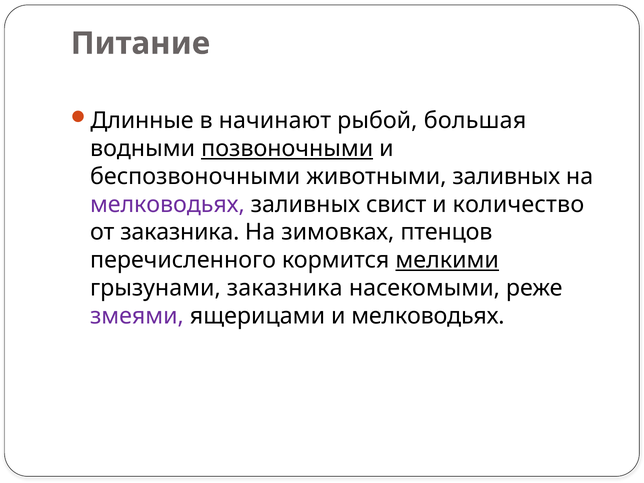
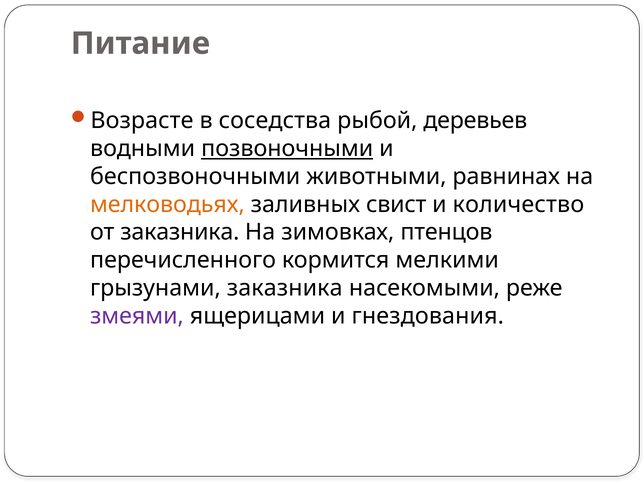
Длинные: Длинные -> Возрасте (142, 121)
начинают: начинают -> соседства (275, 121)
большая: большая -> деревьев (475, 121)
животными заливных: заливных -> равнинах (506, 177)
мелководьях colour: purple -> orange (167, 204)
мелкими underline: present -> none (447, 260)
и мелководьях: мелководьях -> гнездования (428, 316)
